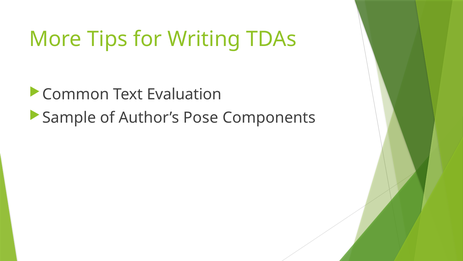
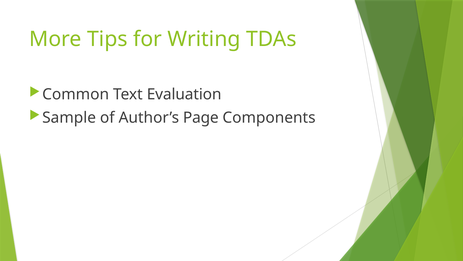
Pose: Pose -> Page (201, 118)
